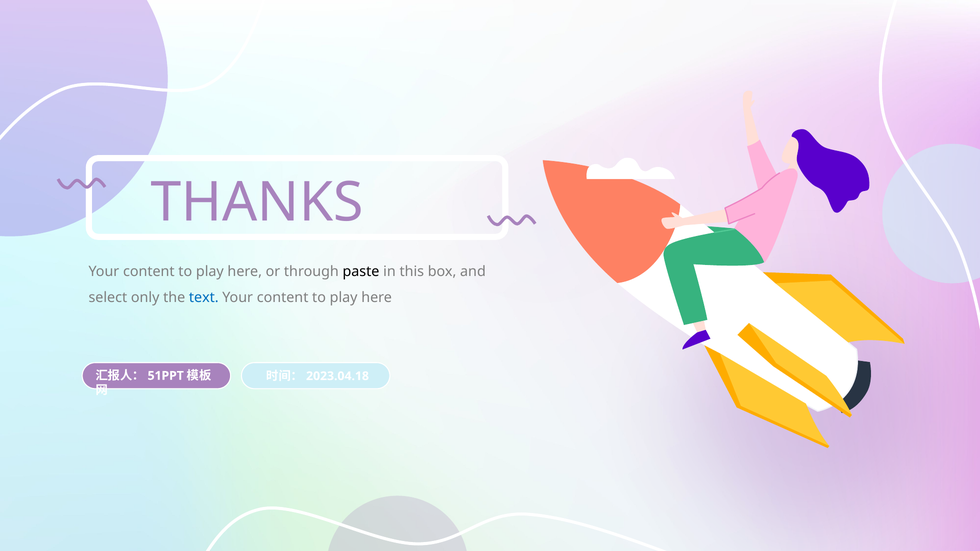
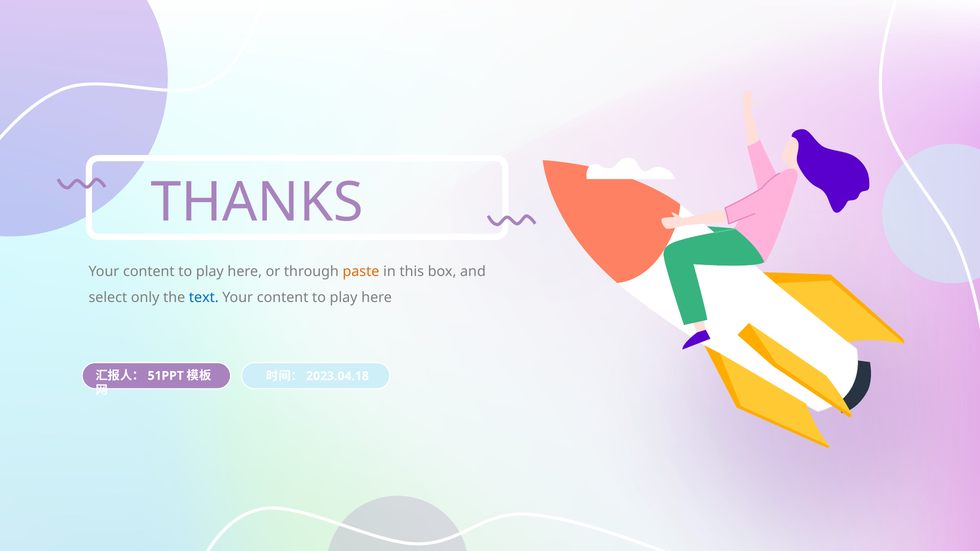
paste colour: black -> orange (361, 272)
